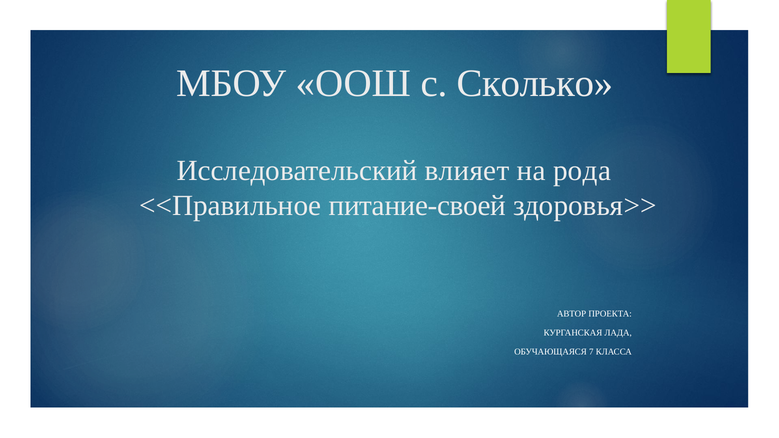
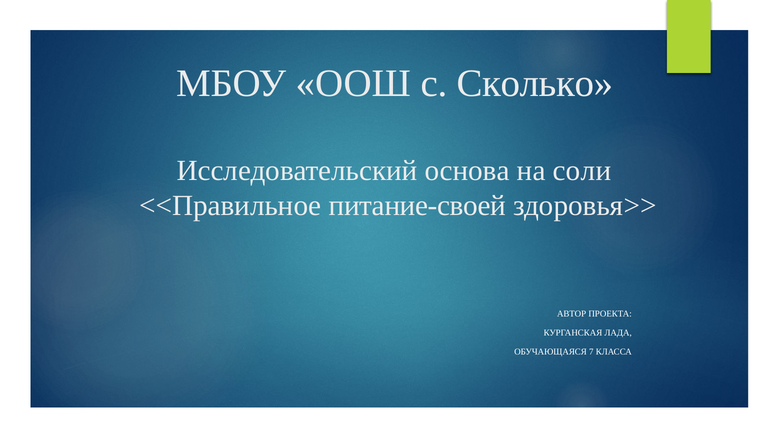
влияет: влияет -> основа (467, 171)
рода: рода -> соли (582, 171)
